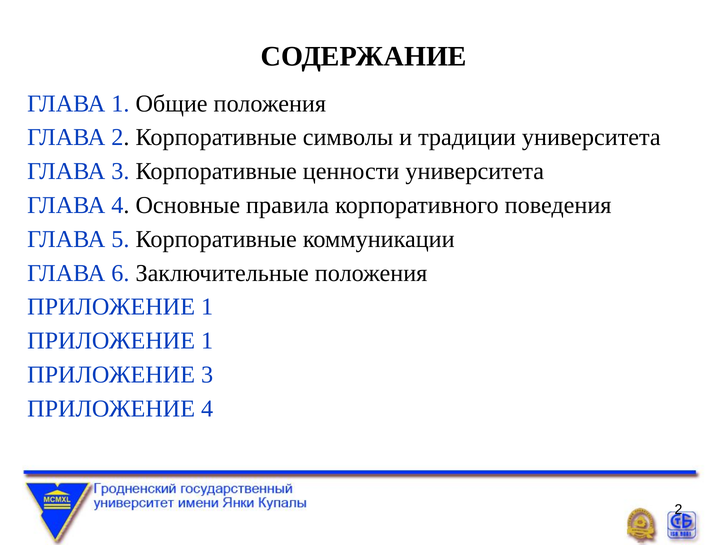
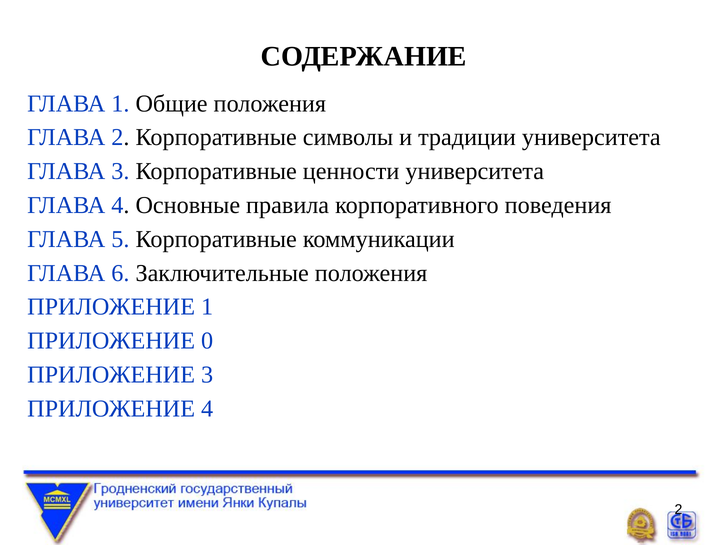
1: 1 -> 0 (207, 341)
